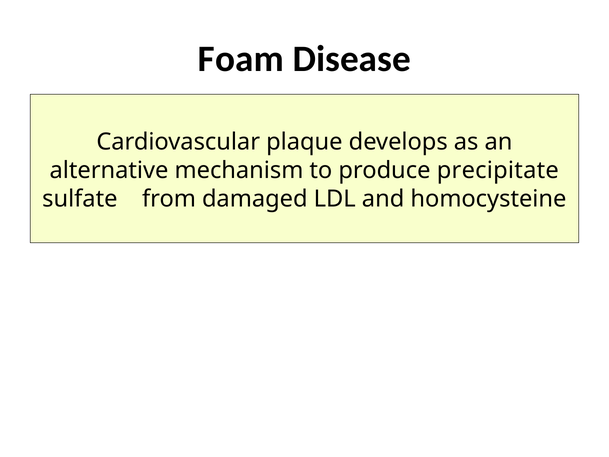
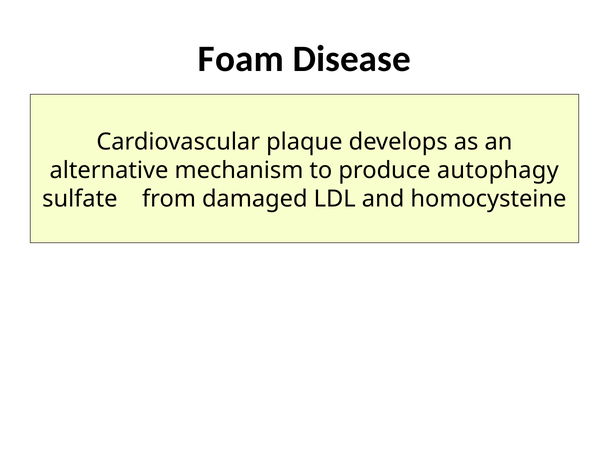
precipitate: precipitate -> autophagy (498, 170)
